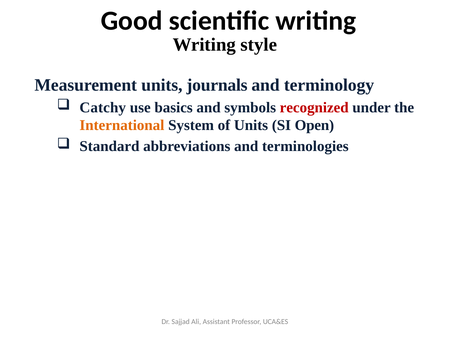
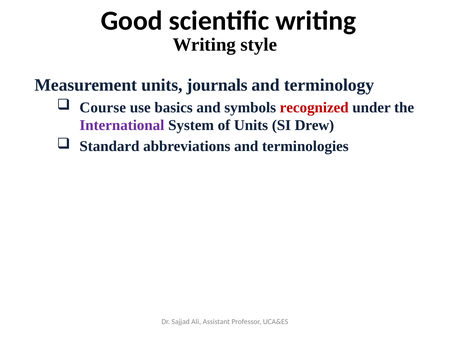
Catchy: Catchy -> Course (103, 108)
International colour: orange -> purple (122, 126)
Open: Open -> Drew (314, 126)
